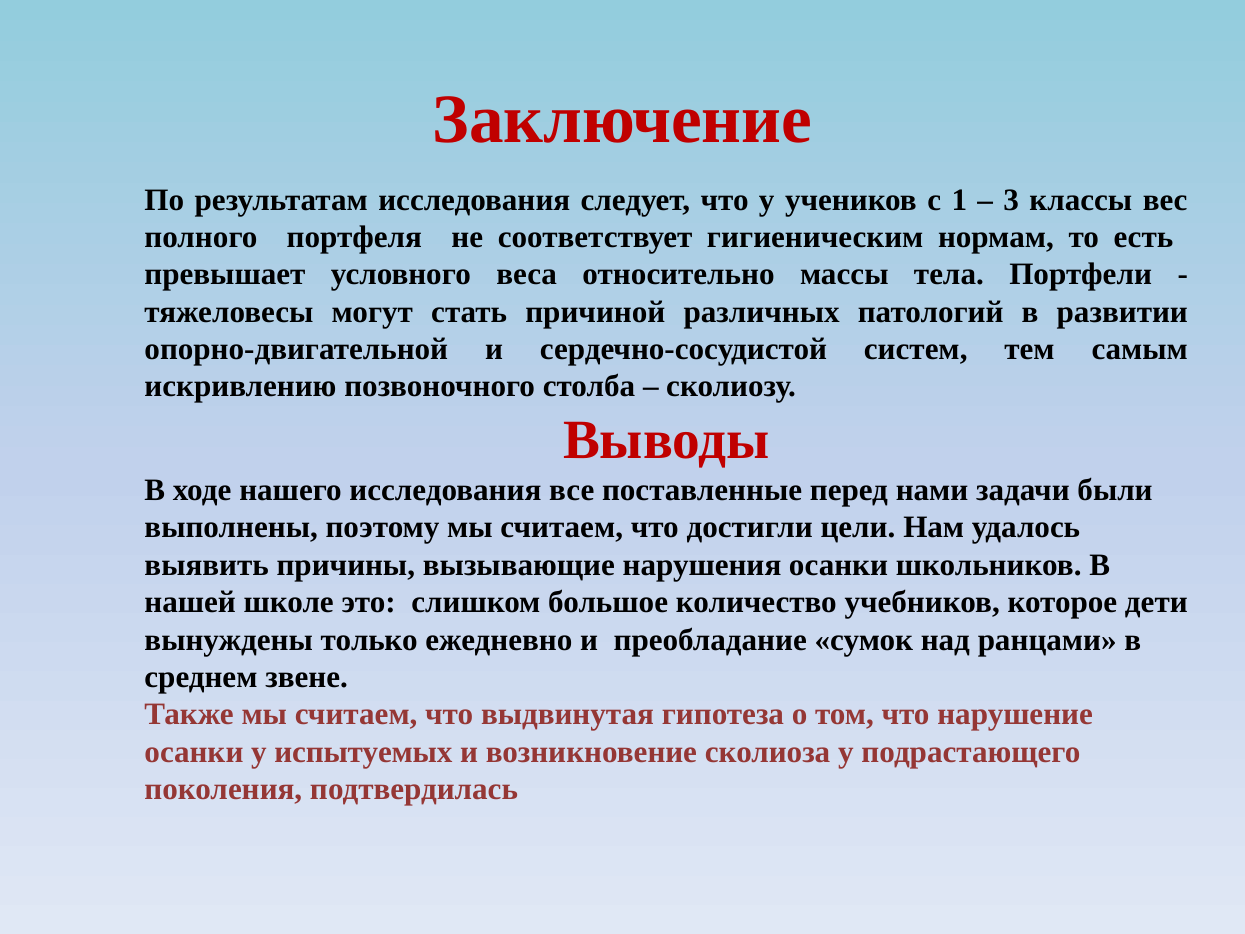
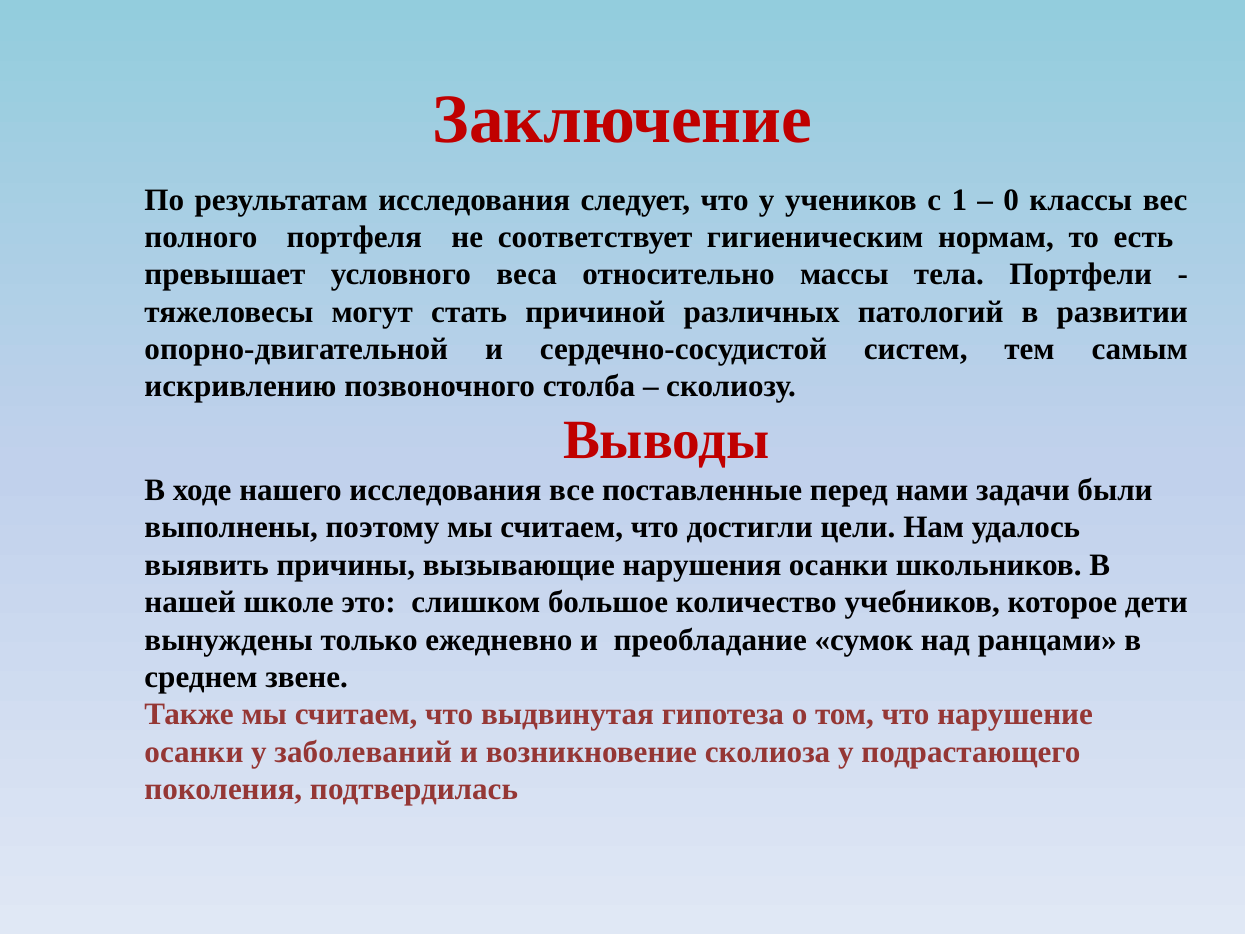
3: 3 -> 0 (1011, 200)
испытуемых: испытуемых -> заболеваний (363, 752)
